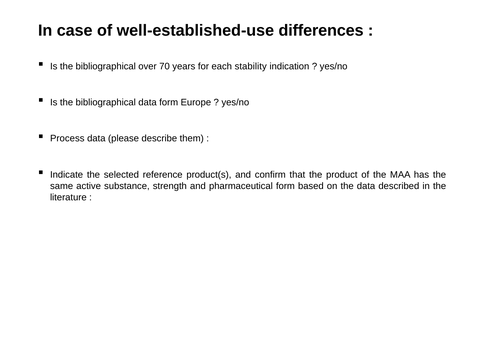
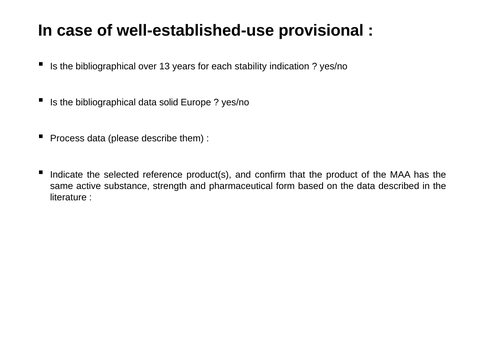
differences: differences -> provisional (321, 31)
70: 70 -> 13 (165, 66)
data form: form -> solid (169, 102)
